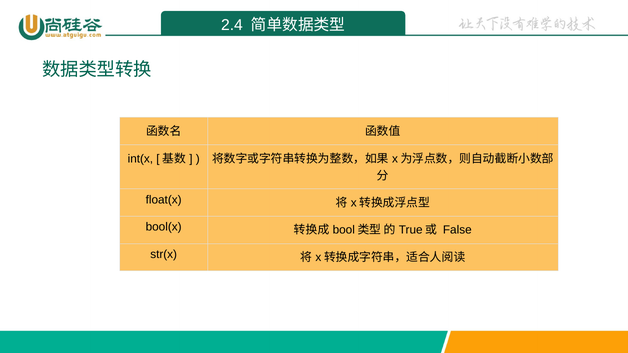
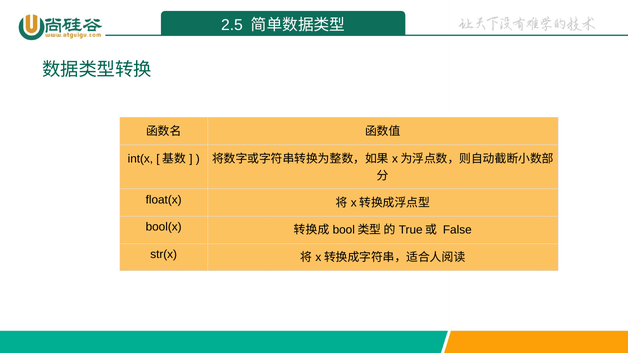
2.4: 2.4 -> 2.5 (232, 25)
